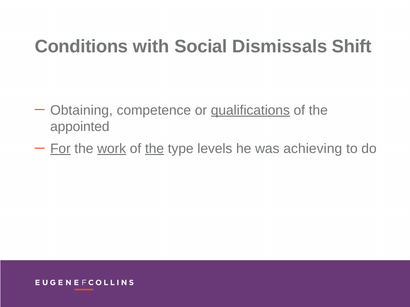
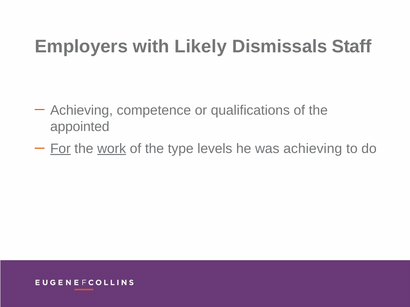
Conditions: Conditions -> Employers (81, 47)
Social: Social -> Likely (201, 47)
Shift: Shift -> Staff (352, 47)
Obtaining: Obtaining -> Achieving (82, 110)
qualifications underline: present -> none (250, 110)
the underline: present -> none (155, 149)
